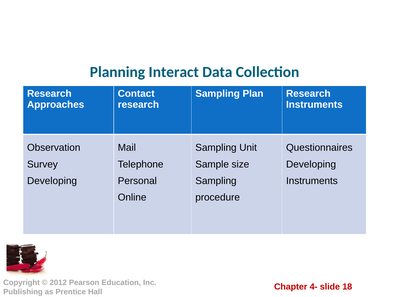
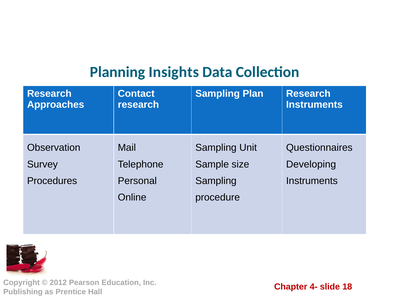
Interact: Interact -> Insights (174, 72)
Developing: Developing -> Procedures (52, 181)
